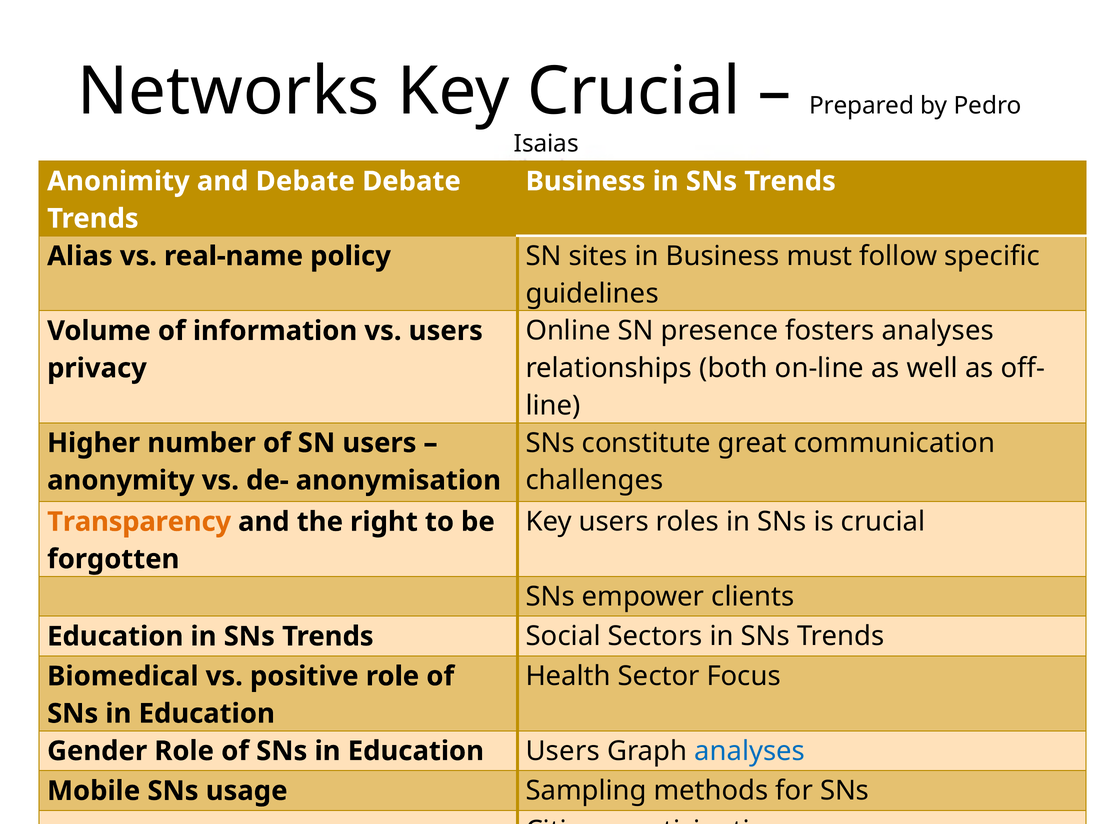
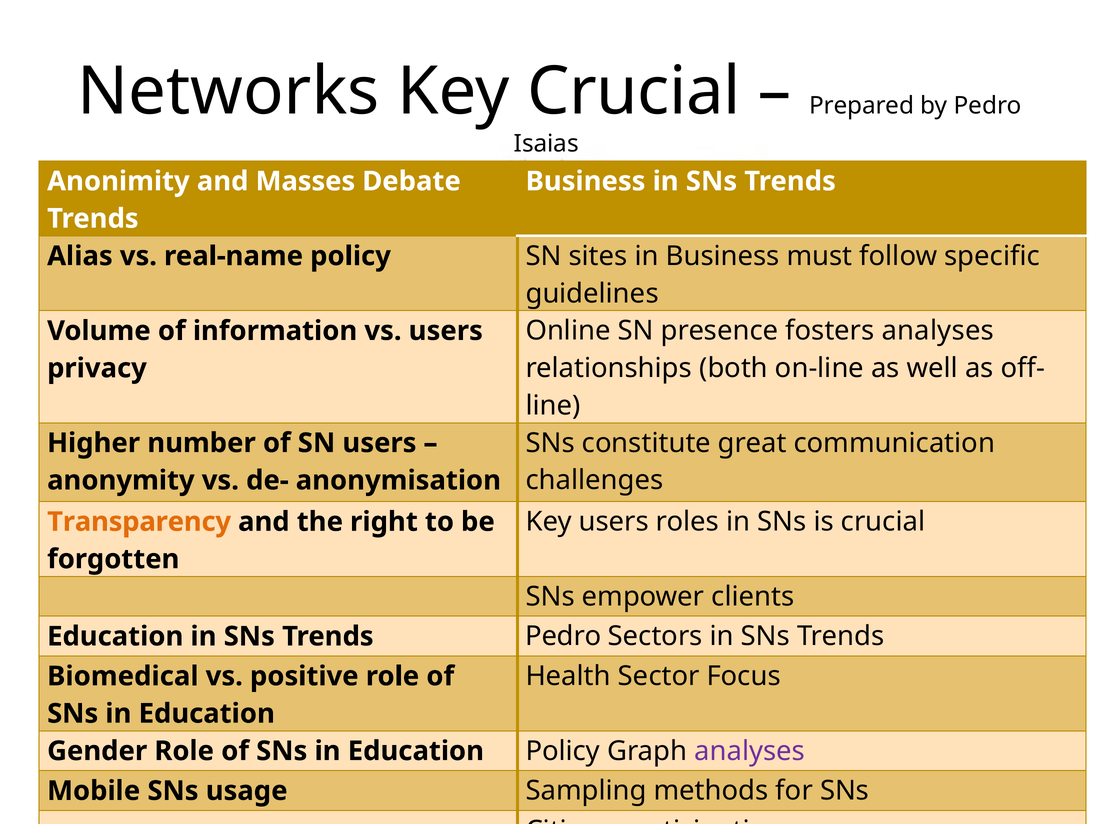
and Debate: Debate -> Masses (305, 181)
Social: Social -> Pedro (563, 637)
Users: Users -> Policy (563, 751)
analyses colour: blue -> purple (750, 751)
